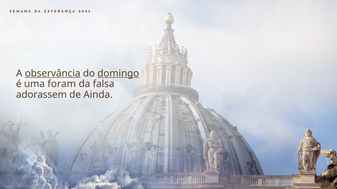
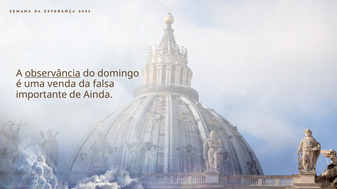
domingo underline: present -> none (118, 74)
foram: foram -> venda (62, 84)
adorassem: adorassem -> importante (41, 95)
